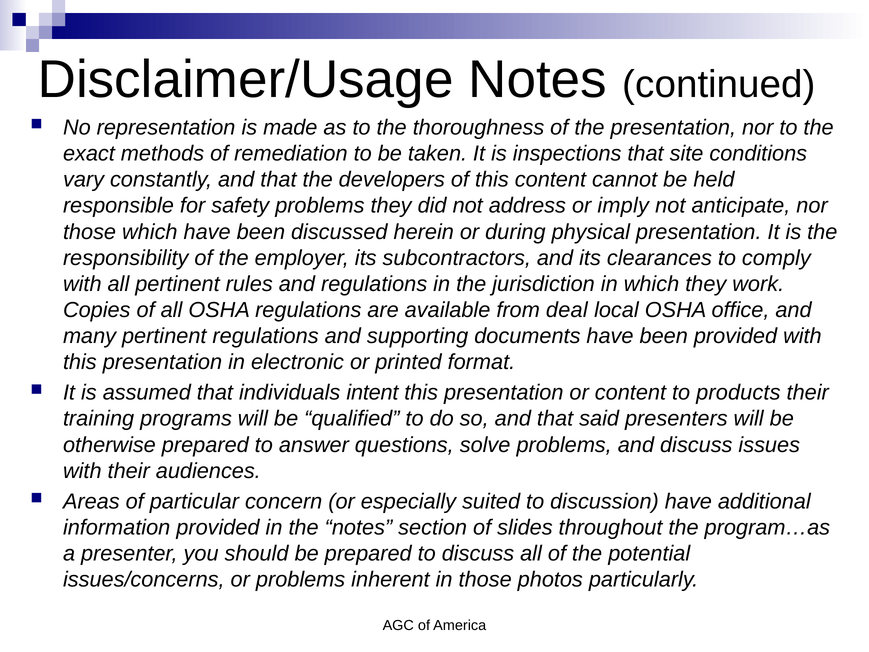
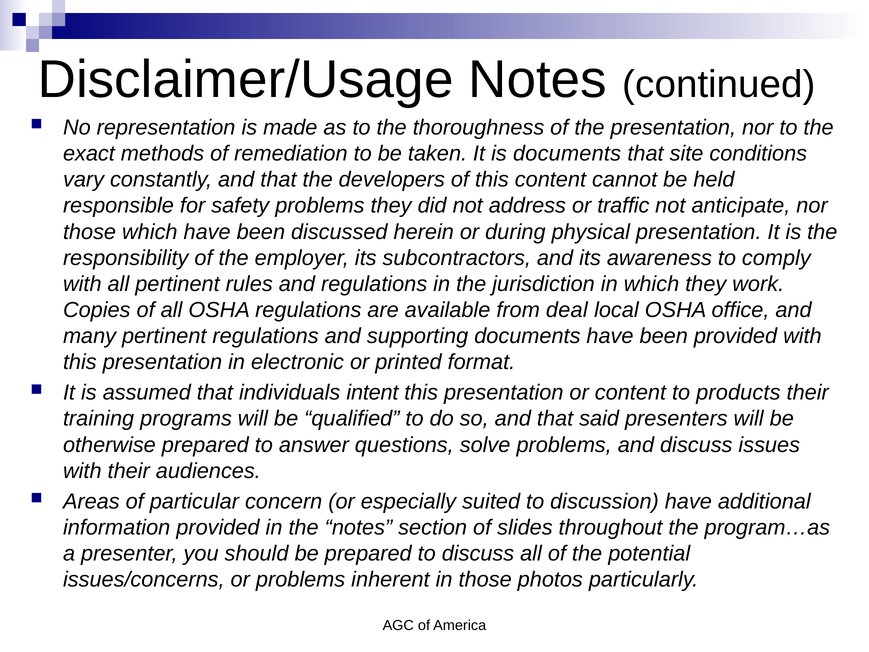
is inspections: inspections -> documents (567, 154)
imply: imply -> traffic (623, 206)
clearances: clearances -> awareness (659, 258)
